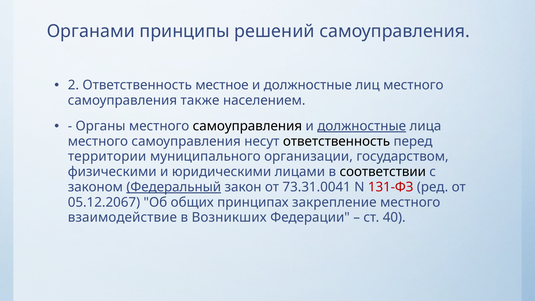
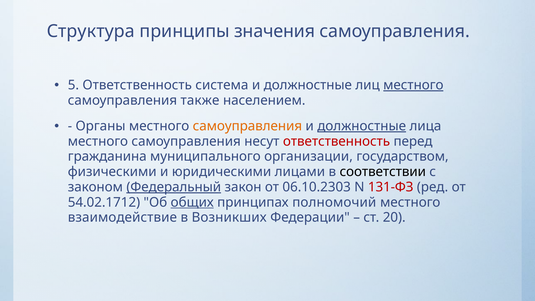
Органами: Органами -> Структура (91, 31)
решений: решений -> значения (275, 31)
2: 2 -> 5 (73, 85)
местное: местное -> система (222, 85)
местного underline: none -> present (413, 85)
самоуправления colour: black -> orange (247, 126)
ответственность colour: black -> red (337, 141)
территории: территории -> гражданина (107, 157)
73.31.0041: 73.31.0041 -> 06.10.2303 (317, 187)
05.12.2067: 05.12.2067 -> 54.02.1712 (104, 202)
общих underline: none -> present (192, 202)
закрепление: закрепление -> полномочий (334, 202)
40: 40 -> 20 (394, 218)
